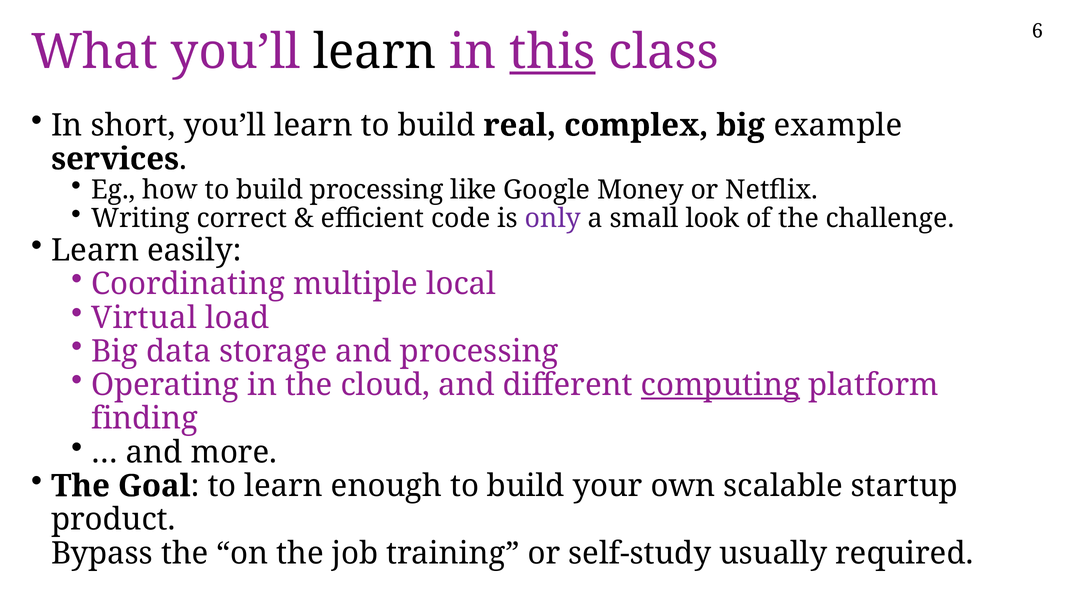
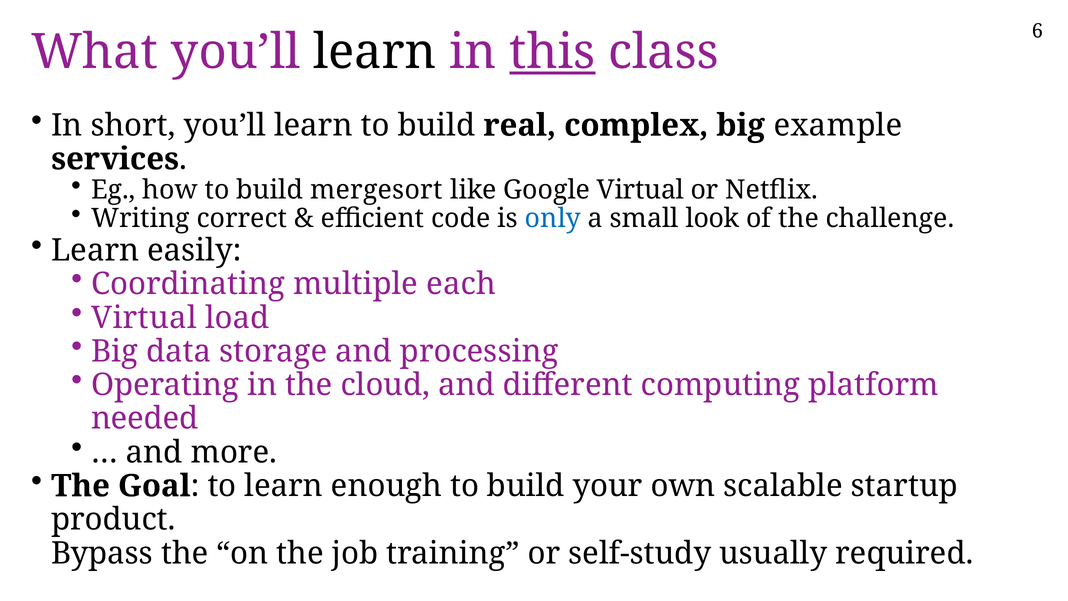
build processing: processing -> mergesort (376, 190)
Google Money: Money -> Virtual (641, 190)
only colour: purple -> blue (553, 218)
local: local -> each (461, 284)
computing underline: present -> none (720, 385)
finding: finding -> needed (145, 419)
